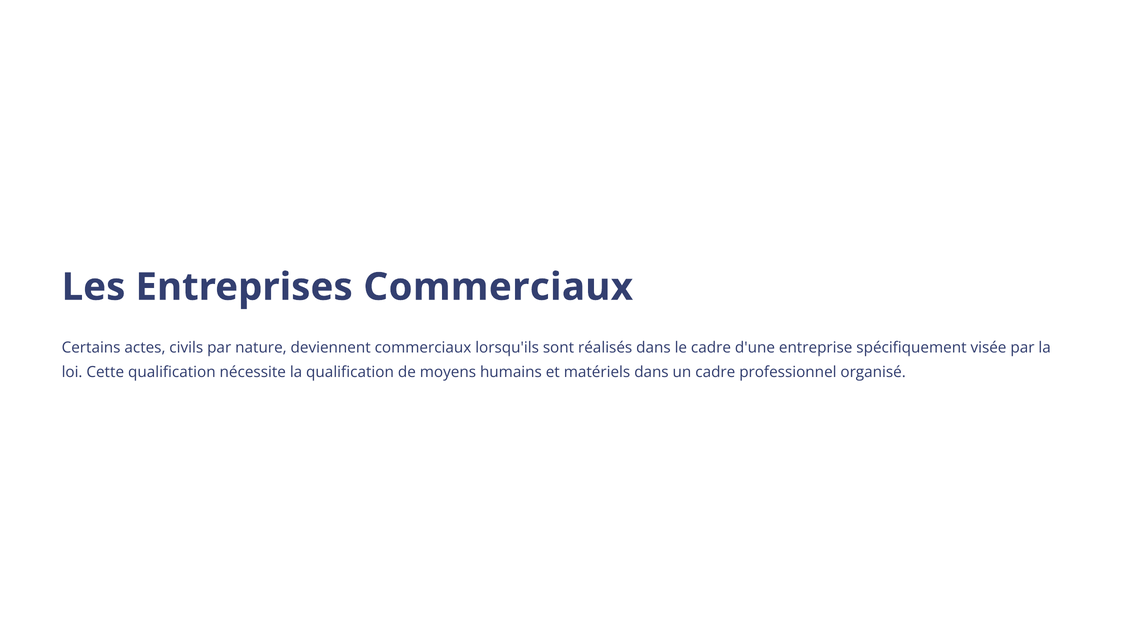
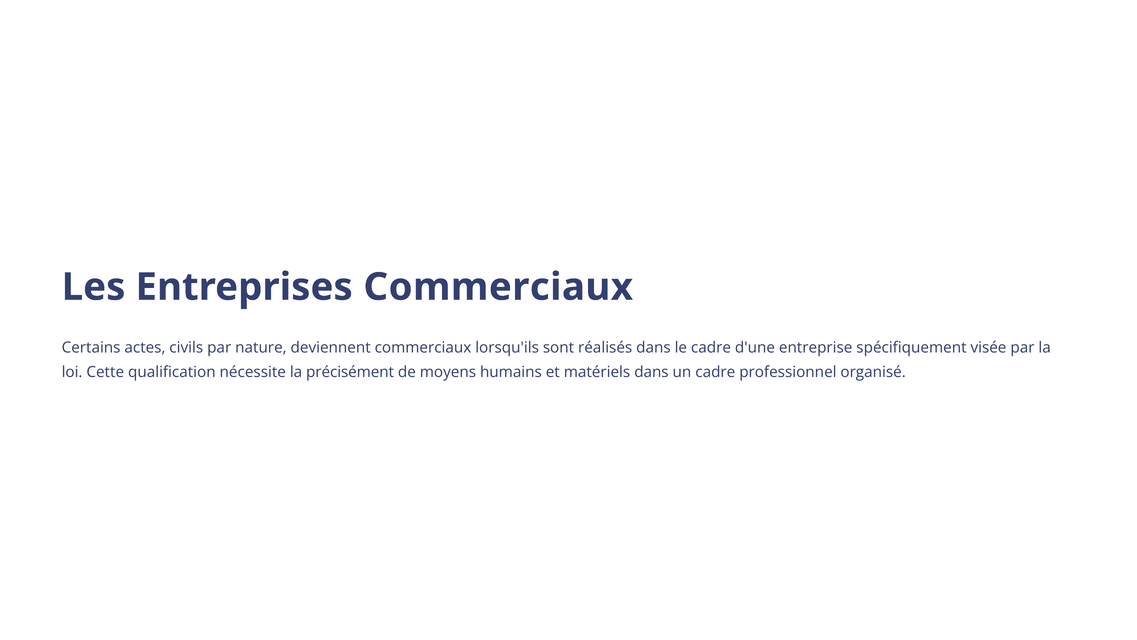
la qualification: qualification -> précisément (350, 372)
